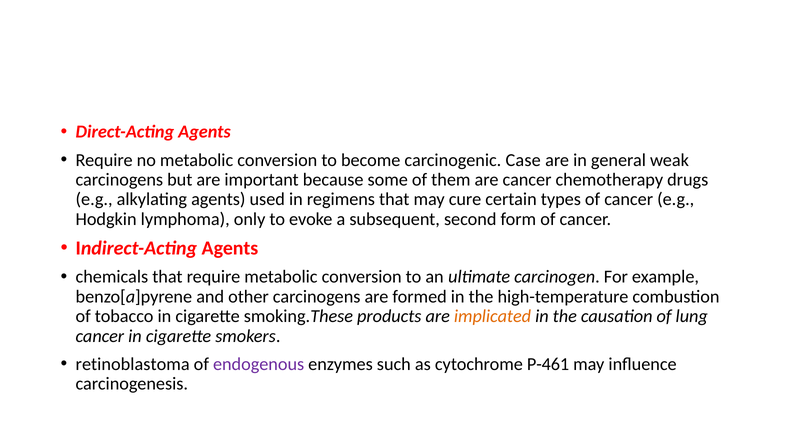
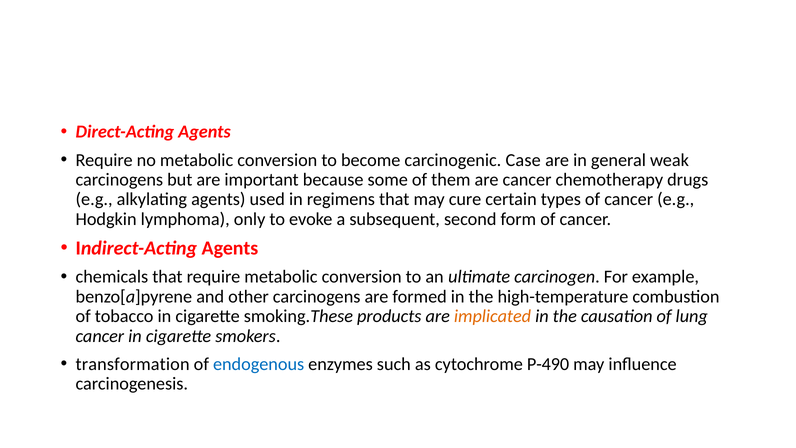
retinoblastoma: retinoblastoma -> transformation (133, 364)
endogenous colour: purple -> blue (259, 364)
P-461: P-461 -> P-490 (548, 364)
